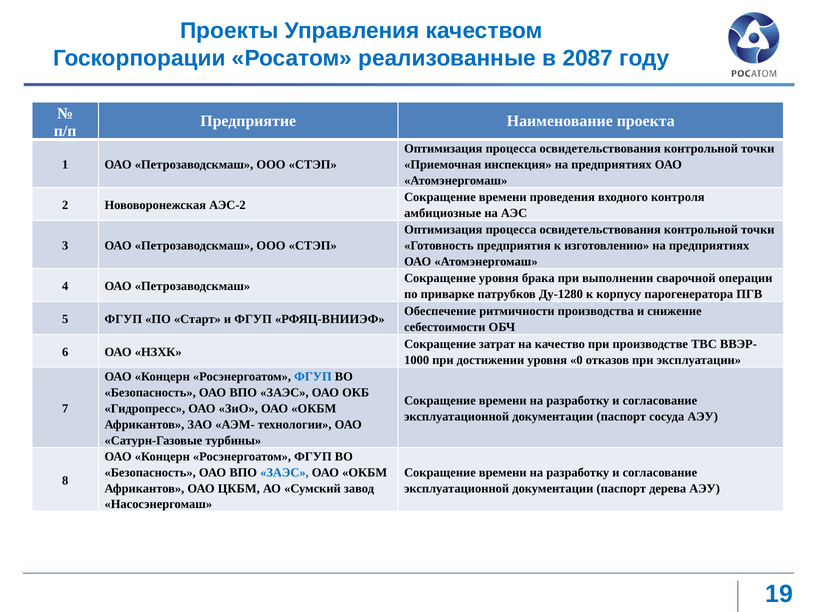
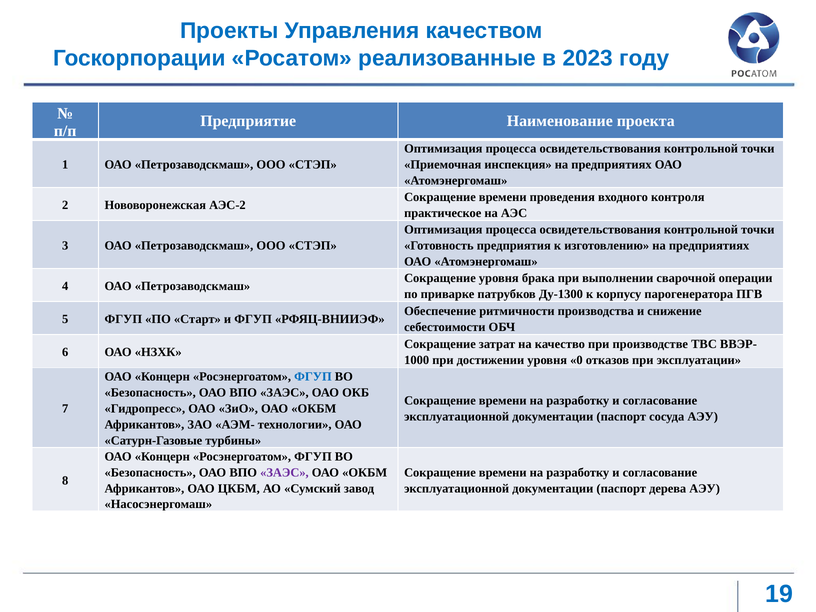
2087: 2087 -> 2023 (588, 58)
амбициозные: амбициозные -> практическое (443, 213)
Ду-1280: Ду-1280 -> Ду-1300 (561, 294)
ЗАЭС colour: blue -> purple (284, 472)
